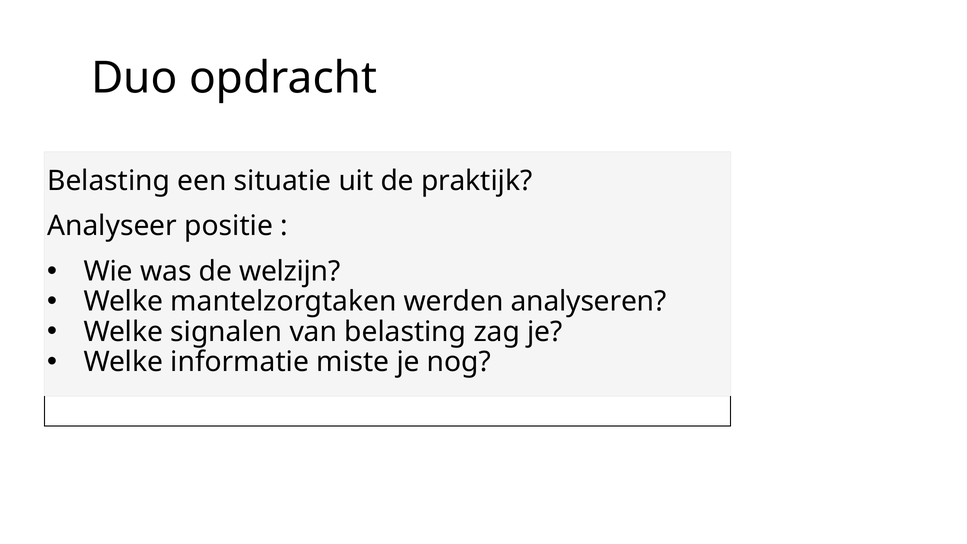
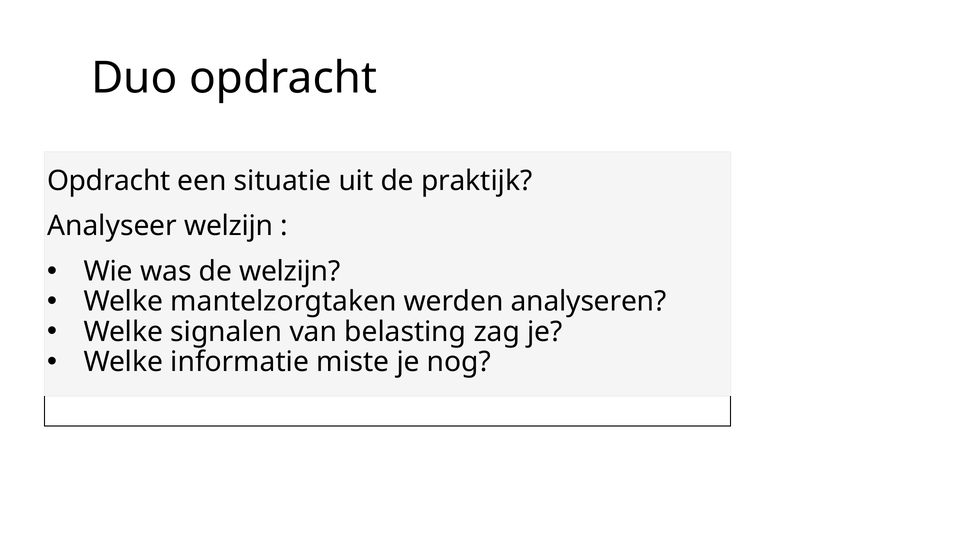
Belasting: Belasting -> Opdracht (109, 181)
Analyseer positie: positie -> welzijn (229, 226)
